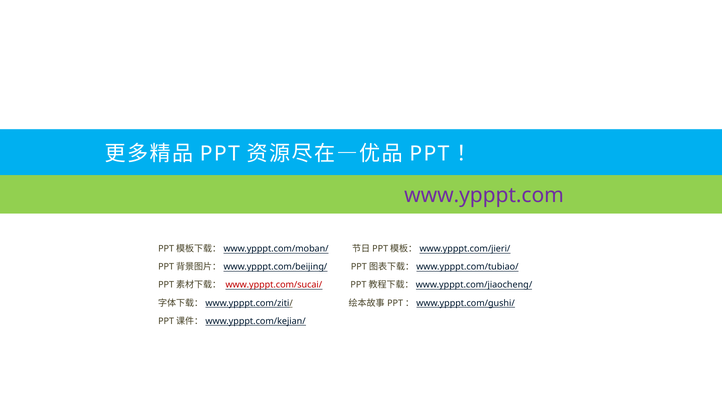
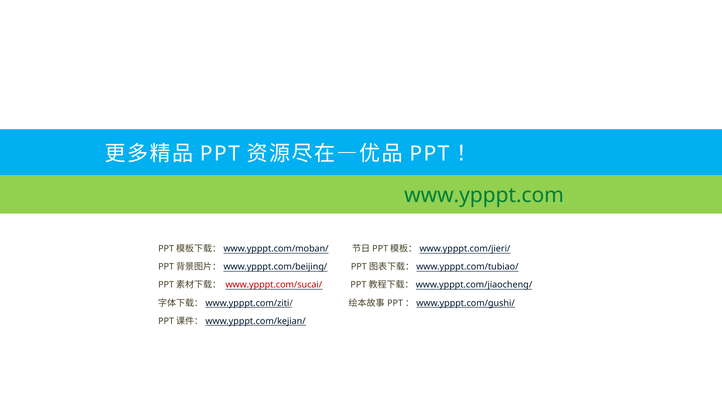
www.ypppt.com colour: purple -> green (484, 196)
